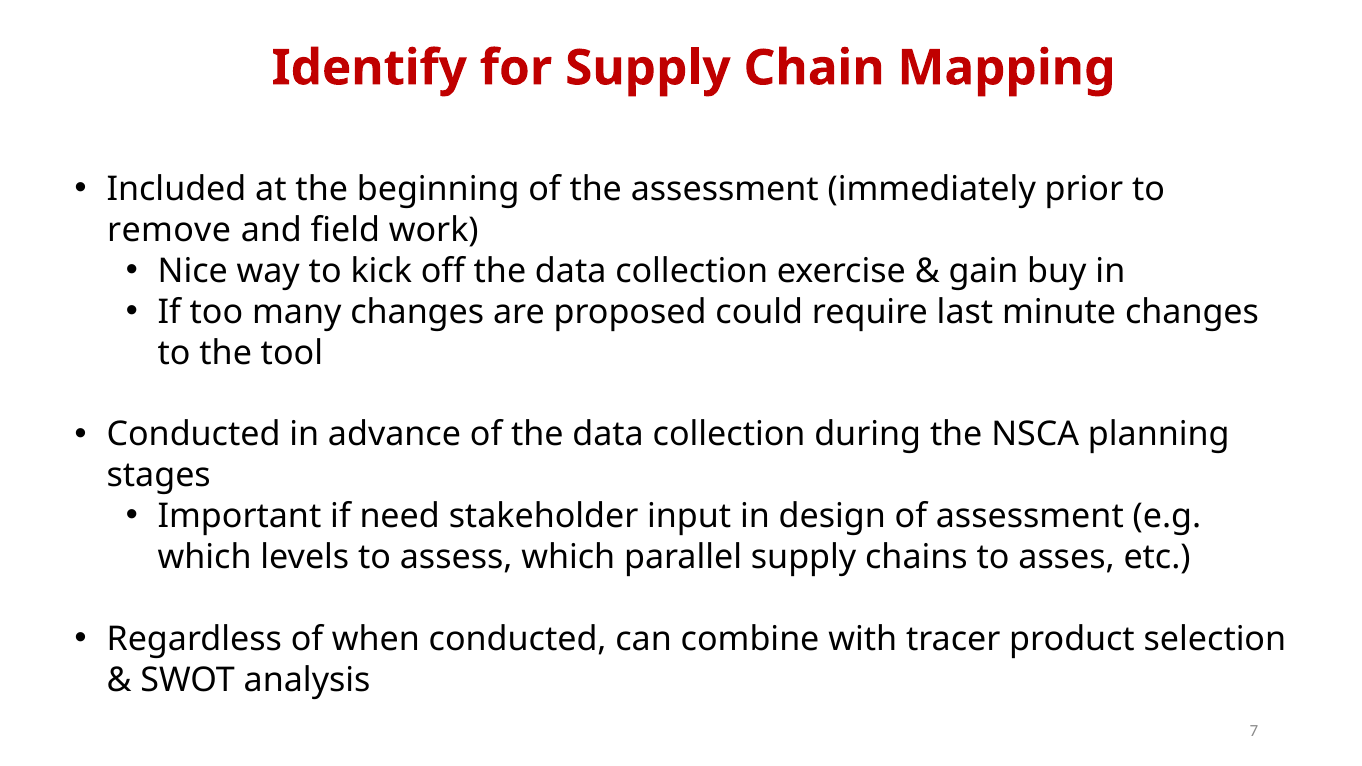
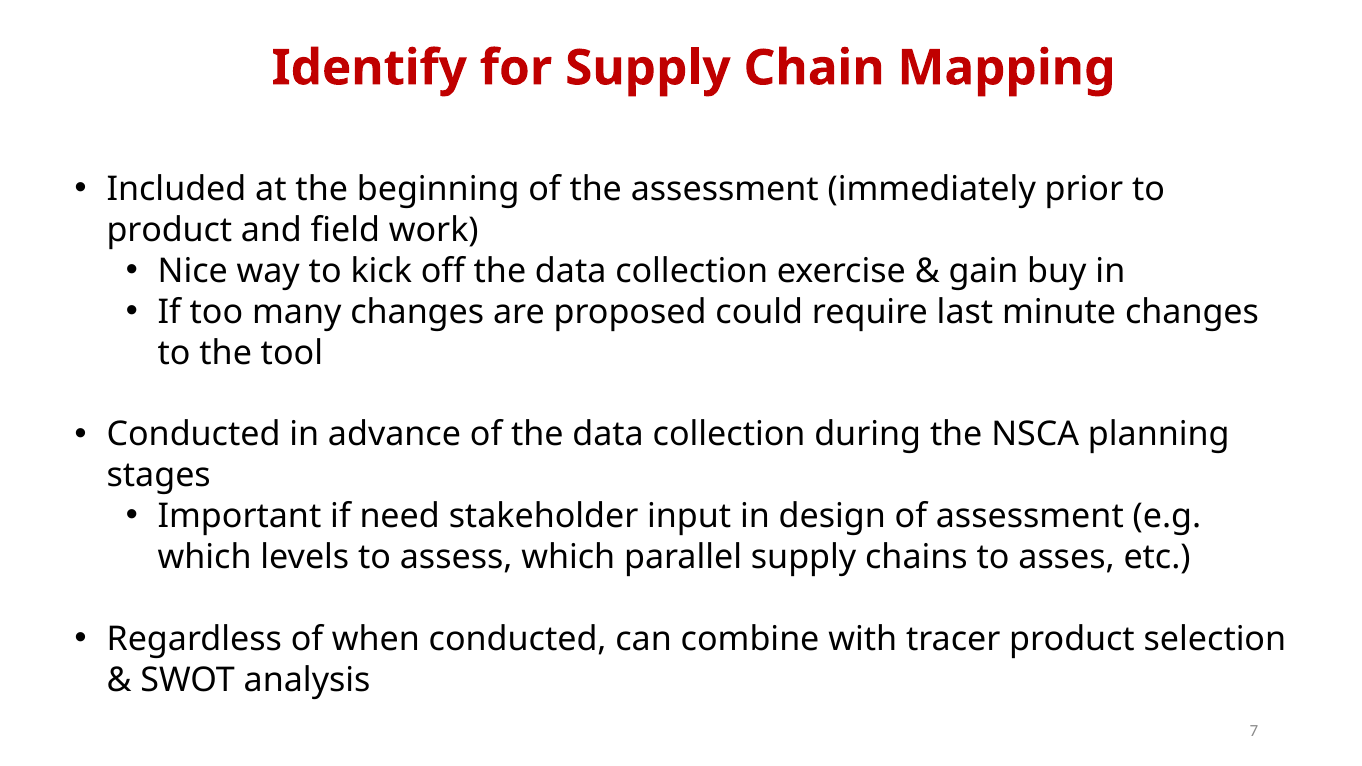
remove: remove -> product (169, 230)
